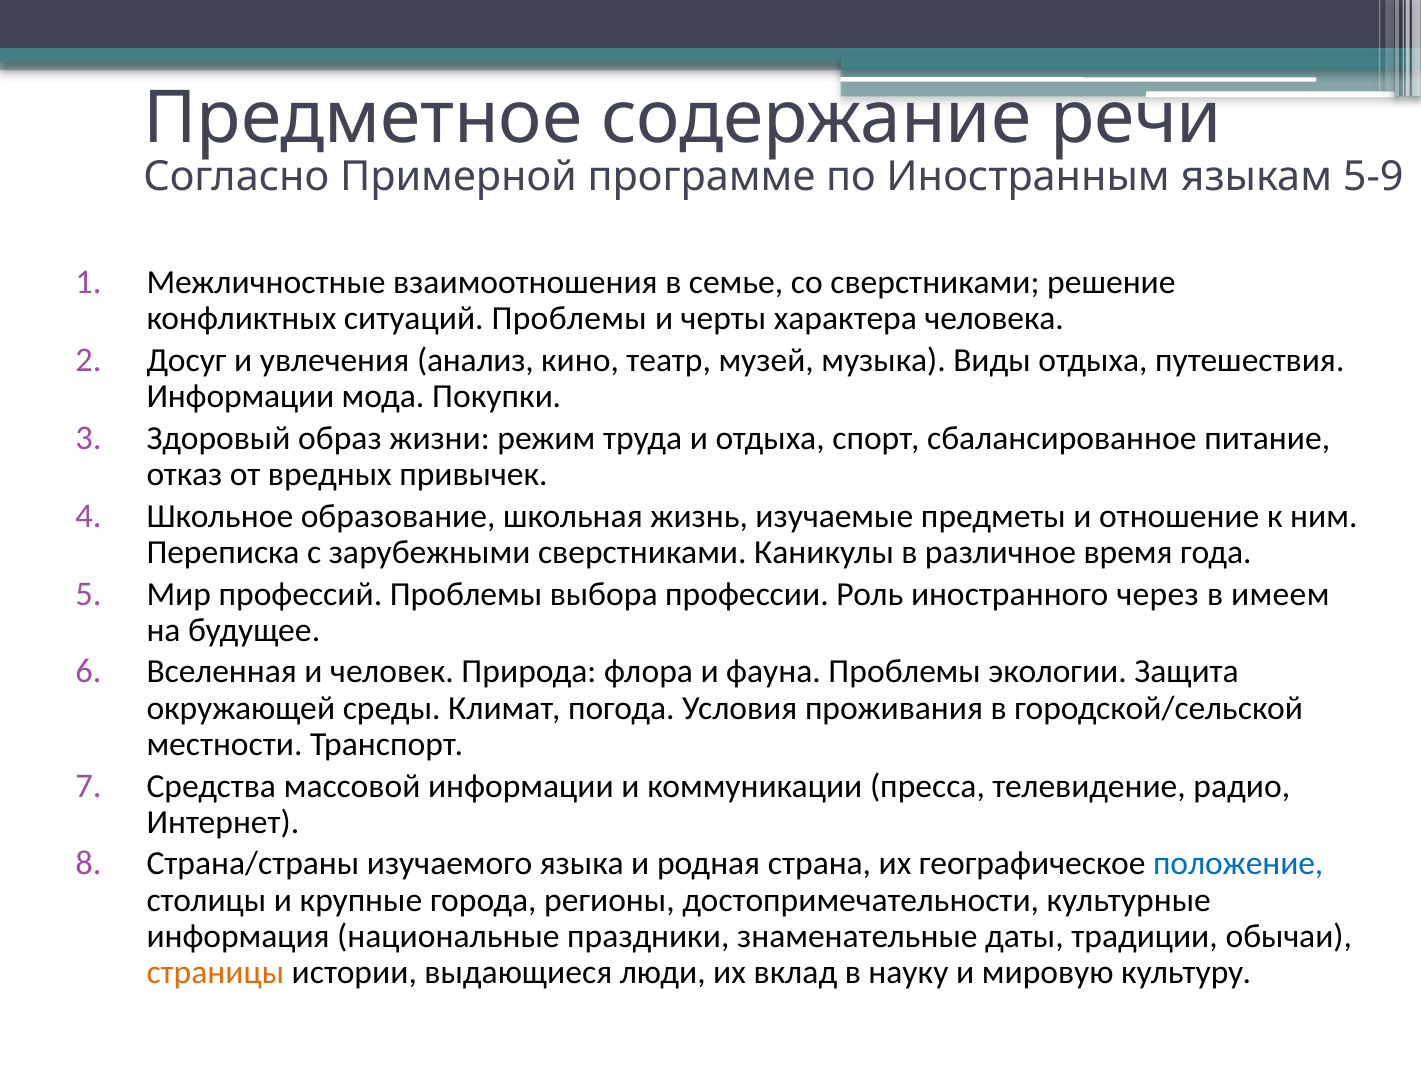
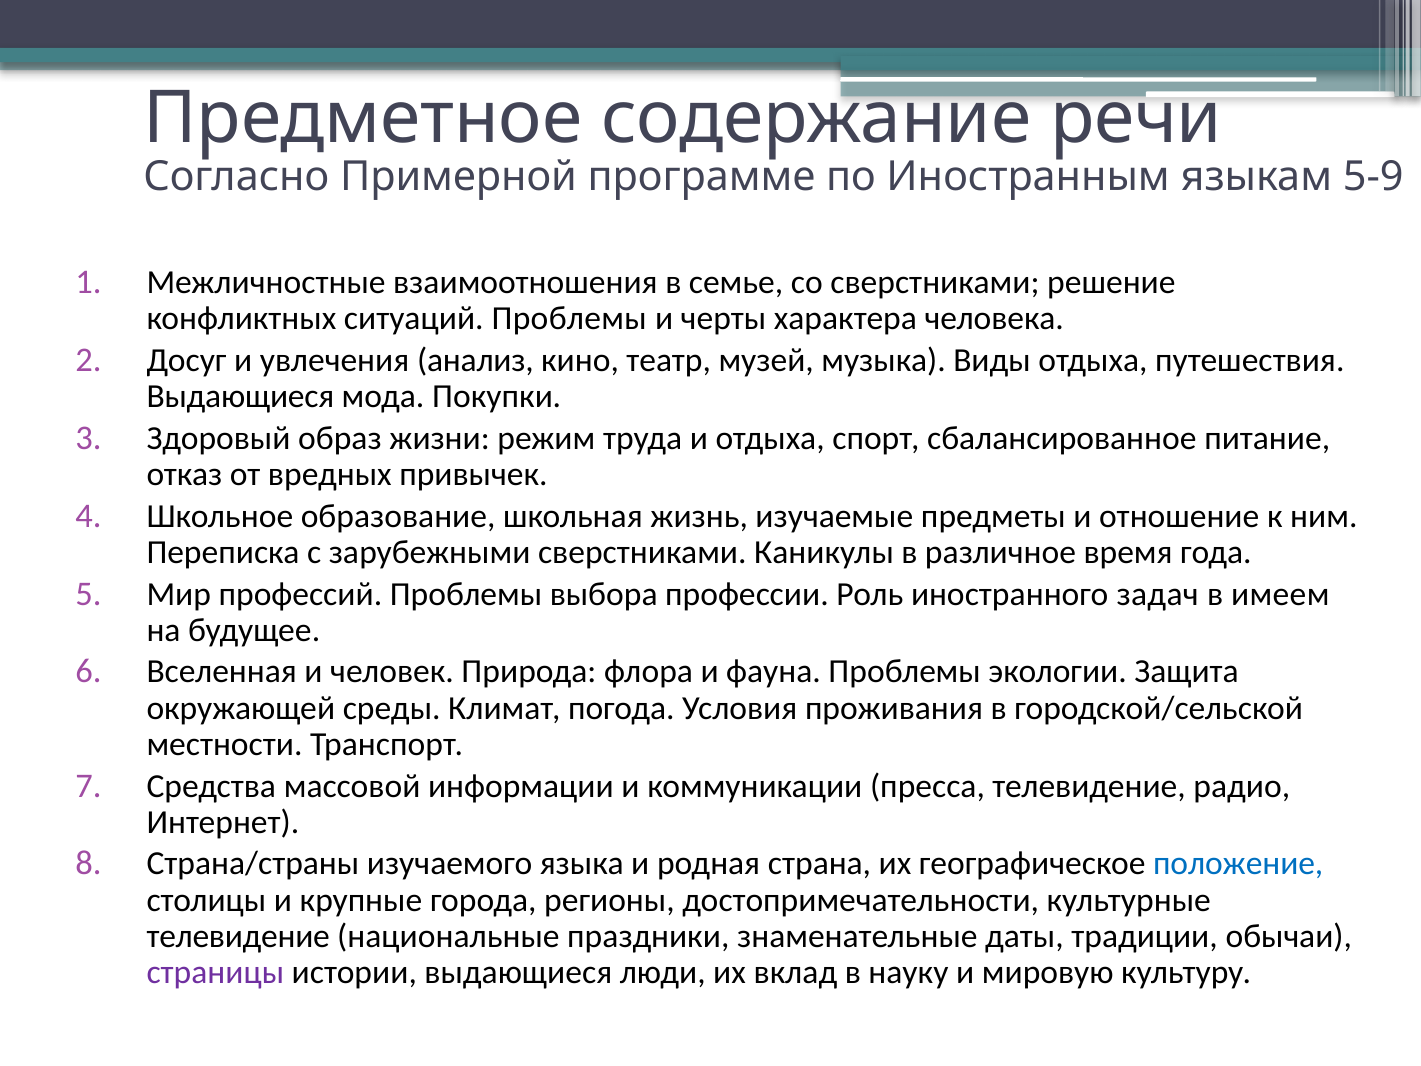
Информации: Информации -> Выдающиеся (240, 397)
через: через -> задач (1158, 594)
информация: информация -> телевидение (238, 936)
страницы colour: orange -> purple (215, 972)
